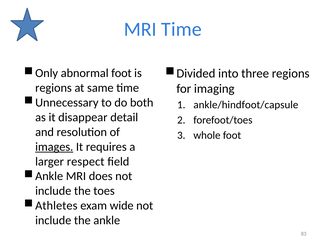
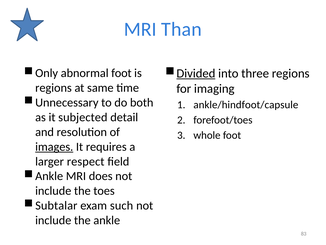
MRI Time: Time -> Than (182, 29)
Divided underline: none -> present (196, 73)
disappear: disappear -> subjected (83, 117)
Athletes: Athletes -> Subtalar (56, 205)
wide: wide -> such (122, 205)
